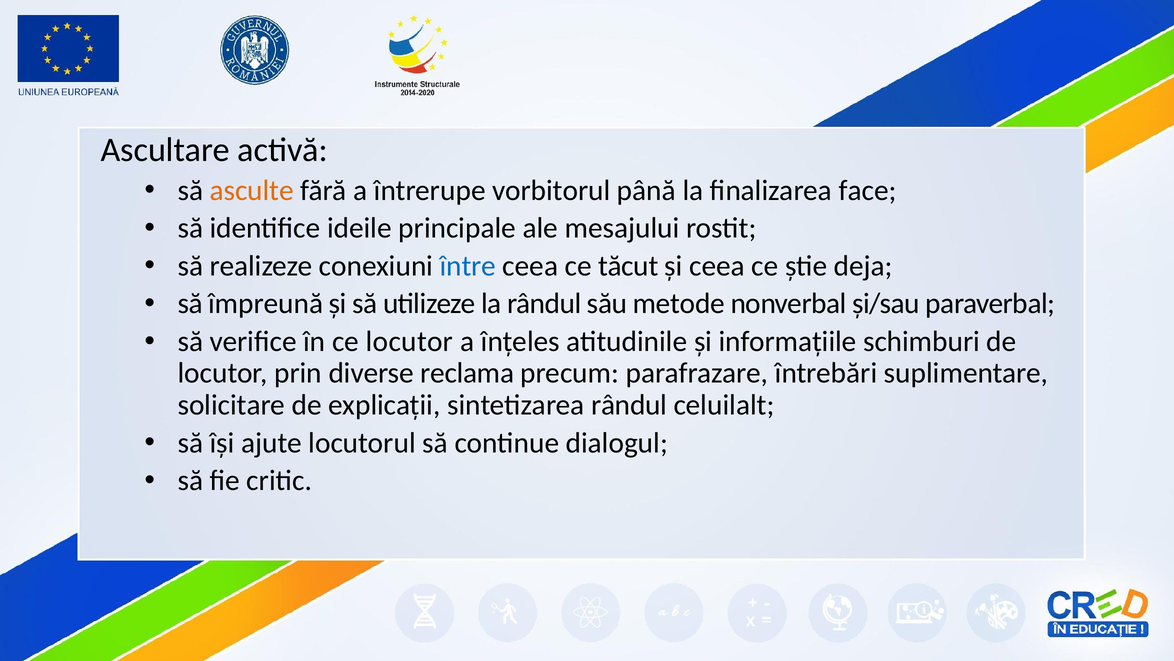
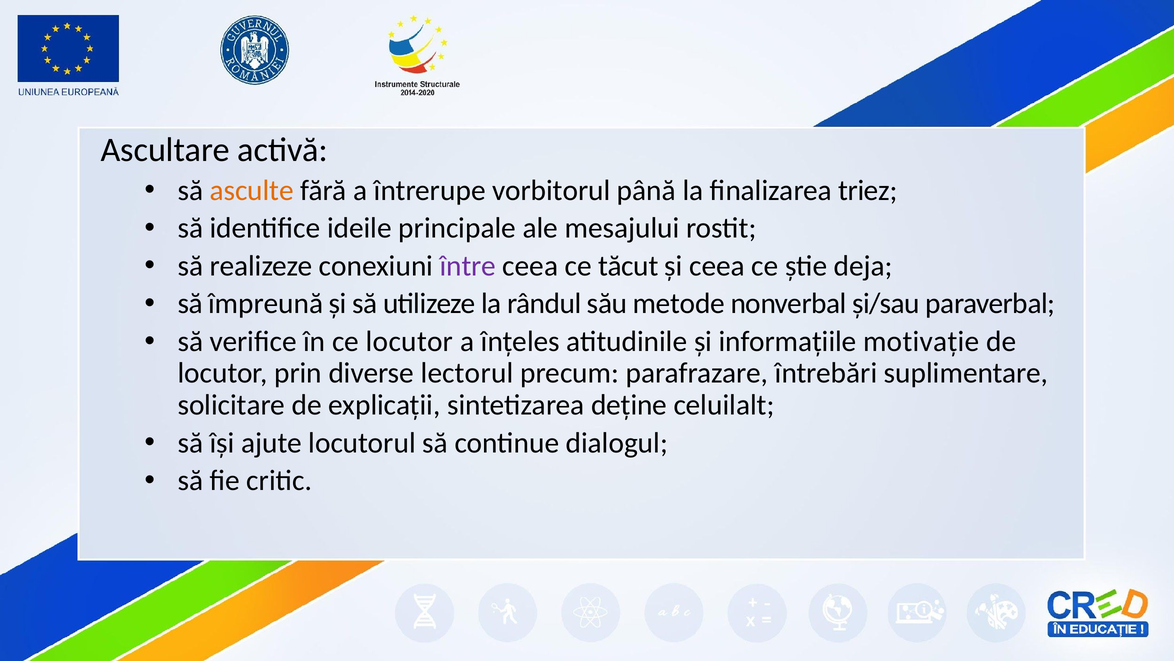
face: face -> triez (868, 190)
între colour: blue -> purple (468, 266)
schimburi: schimburi -> motivație (921, 341)
reclama: reclama -> lectorul (467, 373)
sintetizarea rândul: rândul -> deține (629, 405)
